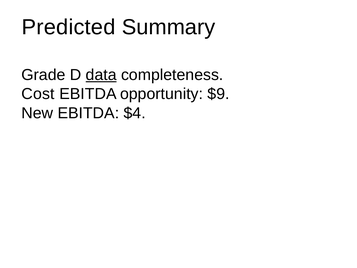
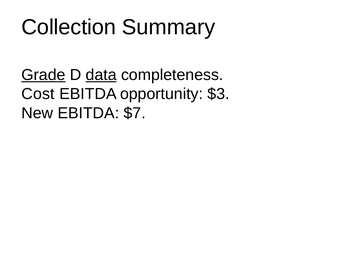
Predicted: Predicted -> Collection (69, 27)
Grade underline: none -> present (43, 75)
$9: $9 -> $3 (218, 94)
$4: $4 -> $7 (135, 113)
